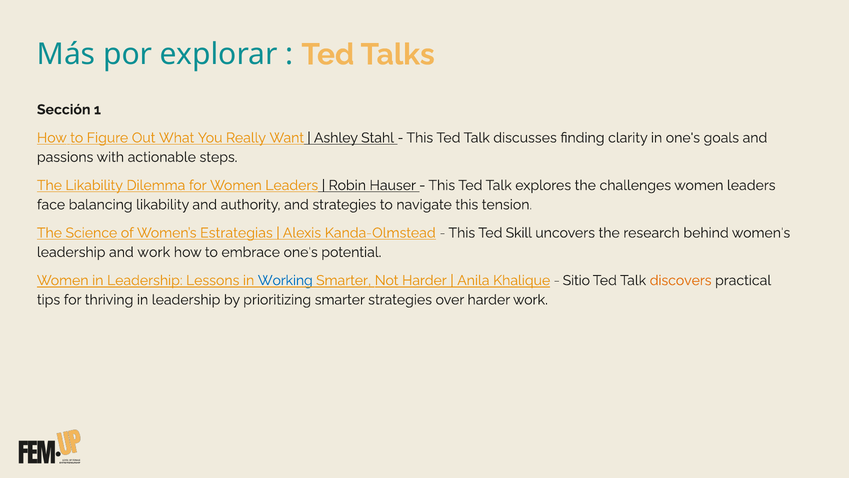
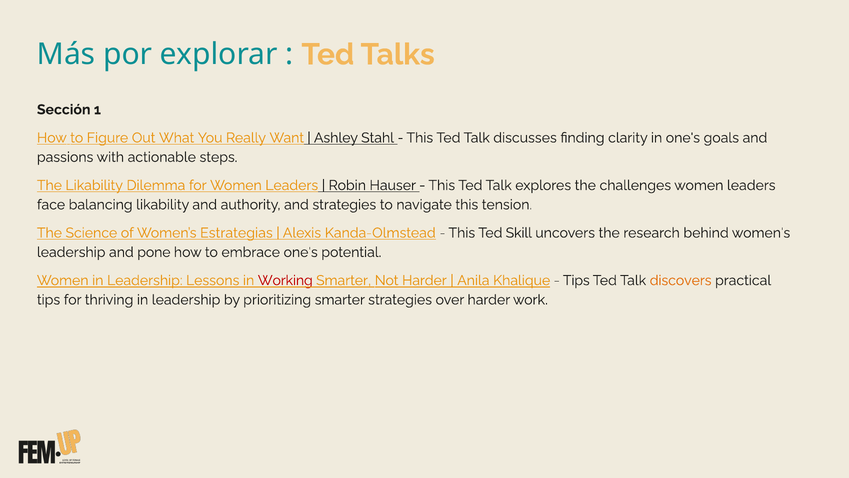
and work: work -> pone (154, 252)
Working colour: blue -> red (285, 280)
Sitio: Sitio -> Tips (576, 280)
